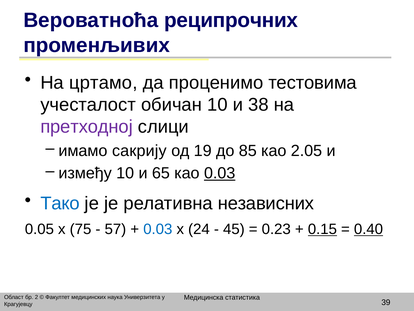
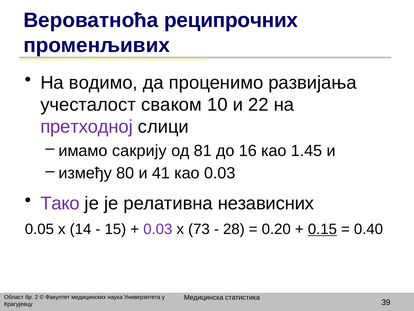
цртамо: цртамо -> водимо (103, 83)
тестовима: тестовима -> развијања (313, 83)
обичан: обичан -> сваком (171, 105)
38: 38 -> 22 (258, 105)
19: 19 -> 81 (203, 150)
85: 85 -> 16 (248, 150)
2.05: 2.05 -> 1.45 (306, 150)
између 10: 10 -> 80 (125, 173)
65: 65 -> 41 (161, 173)
0.03 underline: present -> none (220, 173)
Тако colour: blue -> purple (60, 203)
75: 75 -> 14 (81, 229)
57: 57 -> 15 (115, 229)
0.03 colour: blue -> purple (158, 229)
24: 24 -> 73 (199, 229)
45: 45 -> 28 (234, 229)
0.23: 0.23 -> 0.20 (276, 229)
0.40 underline: present -> none (368, 229)
